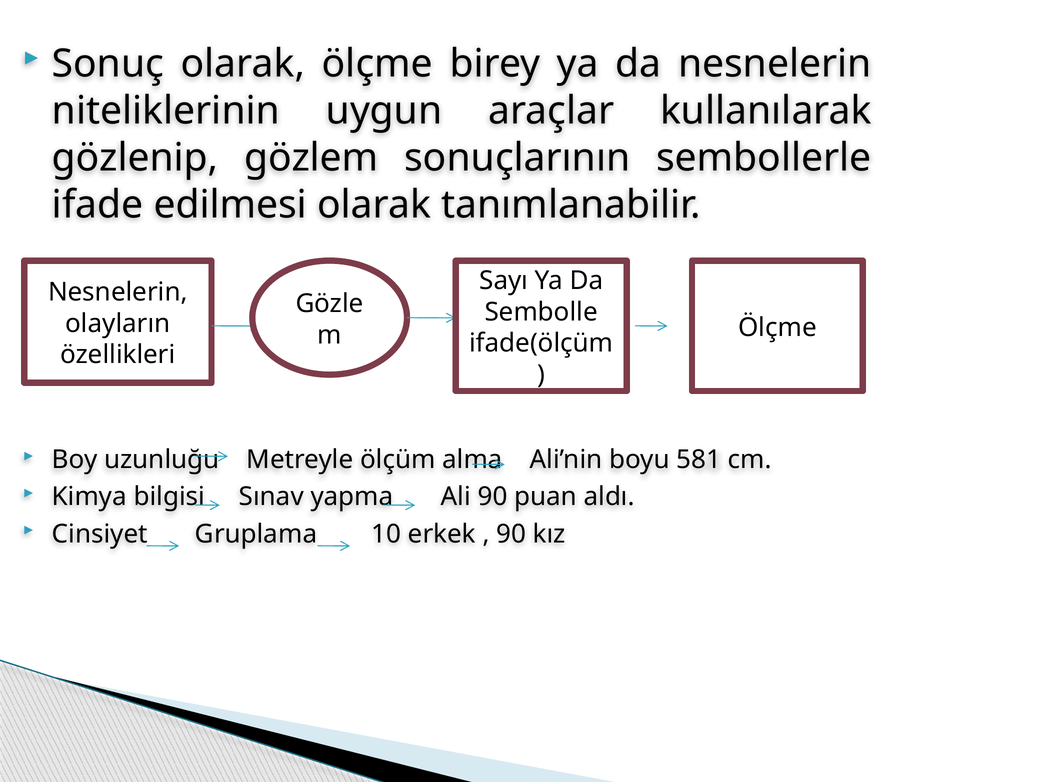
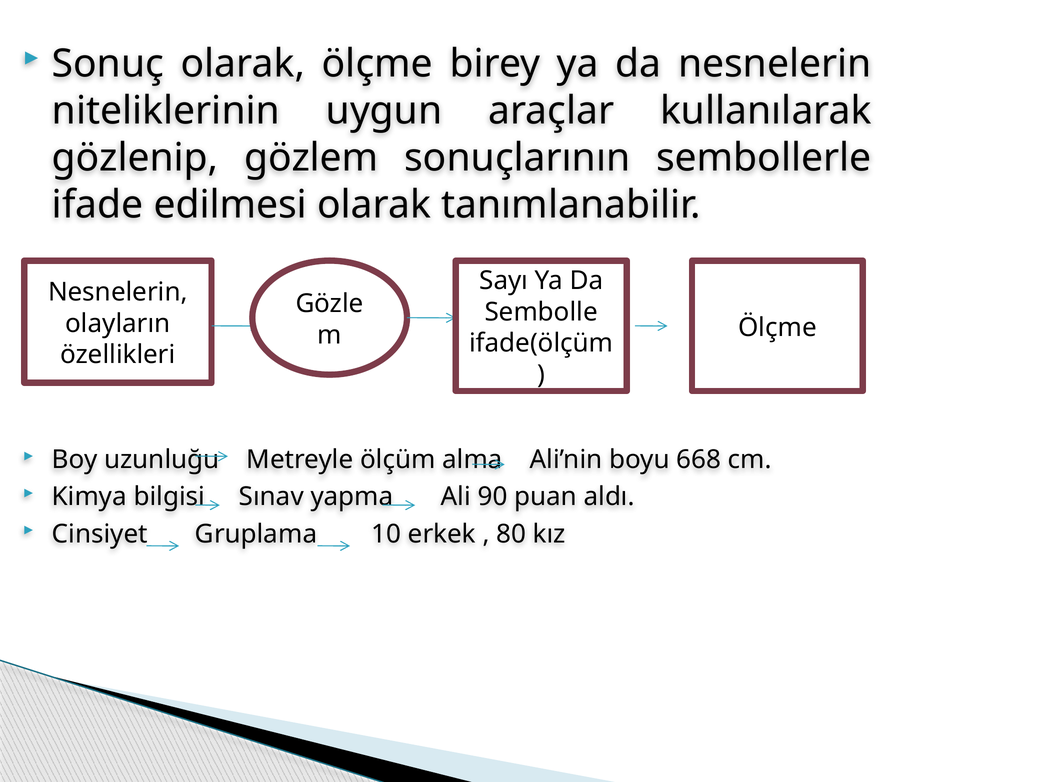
581: 581 -> 668 (699, 460)
90: 90 -> 80 (511, 534)
